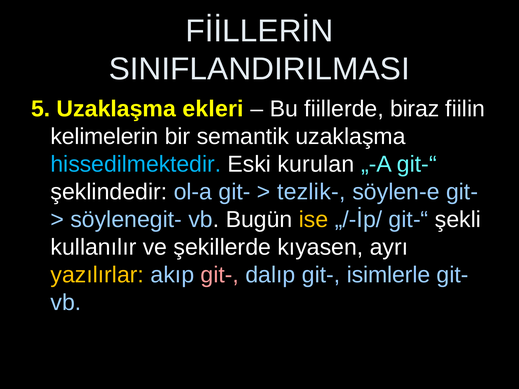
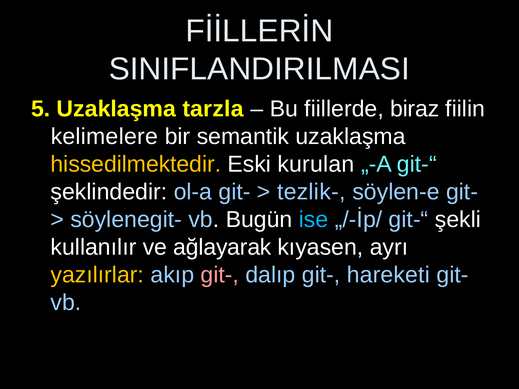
ekleri: ekleri -> tarzla (213, 109)
kelimelerin: kelimelerin -> kelimelere (104, 137)
hissedilmektedir colour: light blue -> yellow (136, 164)
ise colour: yellow -> light blue (313, 220)
şekillerde: şekillerde -> ağlayarak (222, 247)
isimlerle: isimlerle -> hareketi (388, 275)
